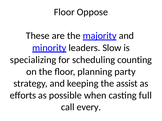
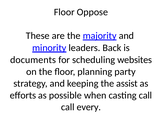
Slow: Slow -> Back (112, 48)
specializing: specializing -> documents (33, 60)
counting: counting -> websites (135, 60)
casting full: full -> call (145, 96)
